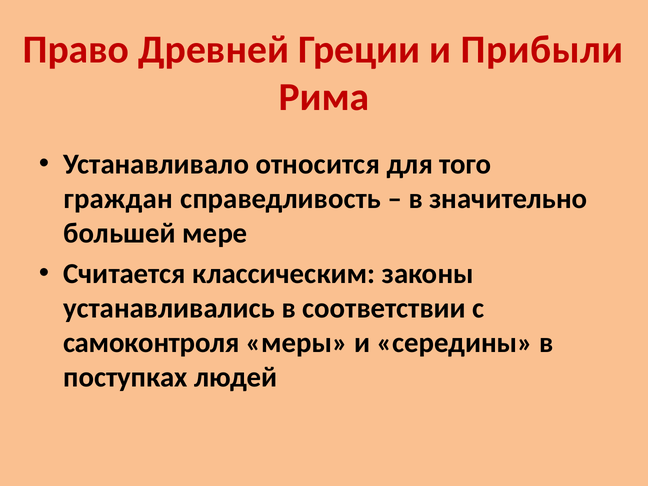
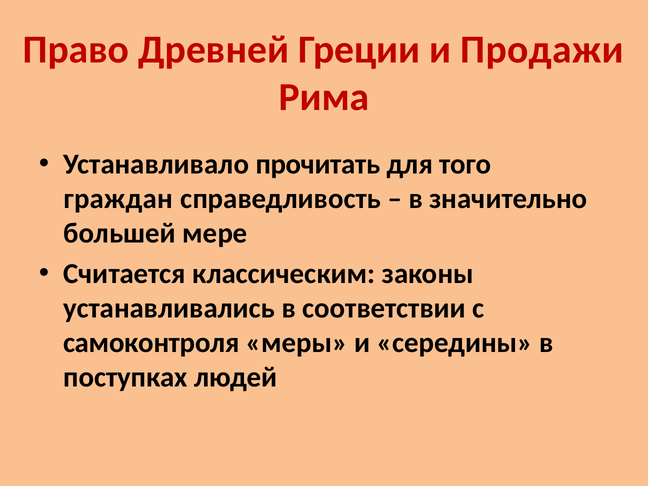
Прибыли: Прибыли -> Продажи (542, 49)
относится: относится -> прочитать (318, 164)
